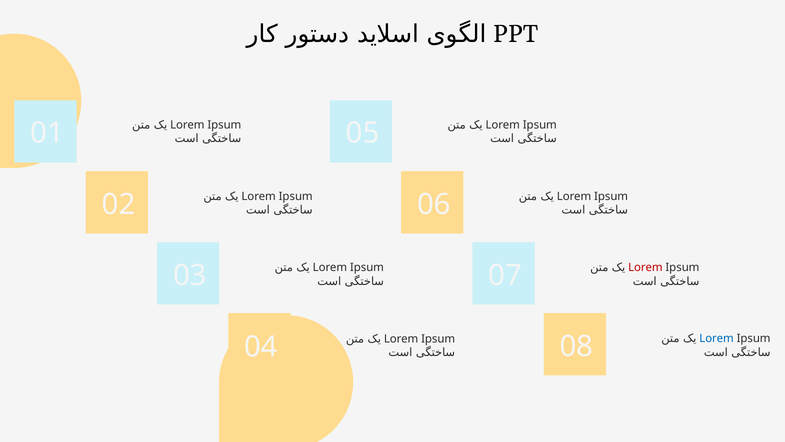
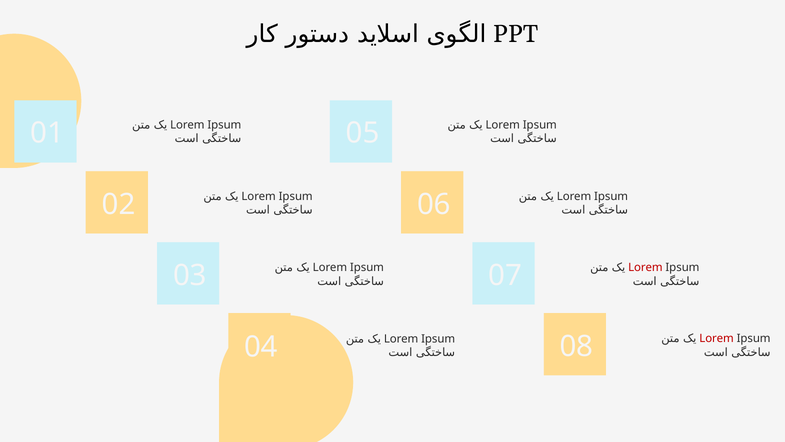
Lorem colour: blue -> red (717, 338)
